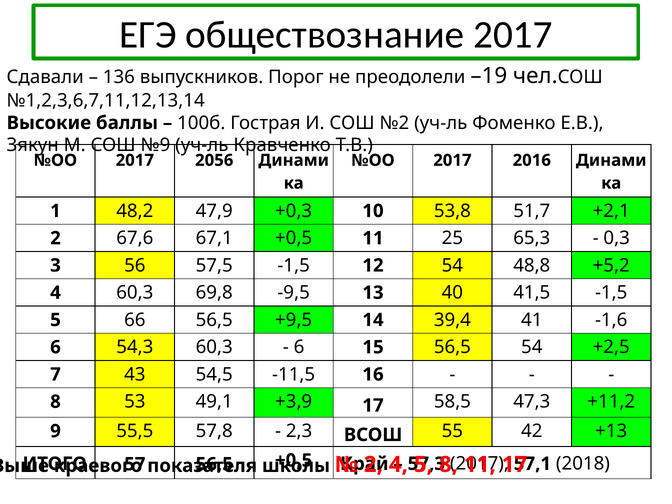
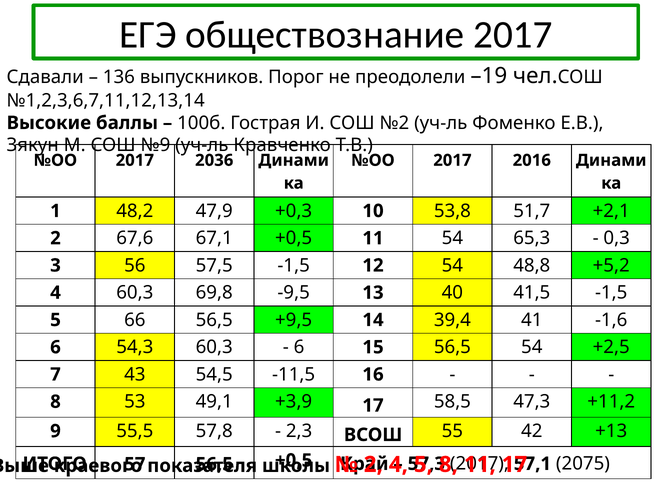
2056: 2056 -> 2036 (214, 160)
11 25: 25 -> 54 (452, 238)
2018: 2018 -> 2075 (583, 464)
